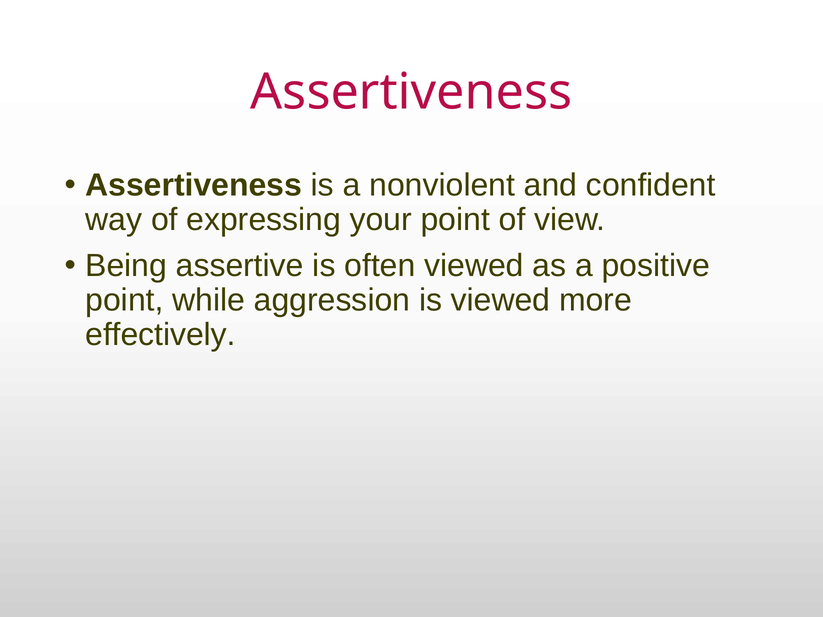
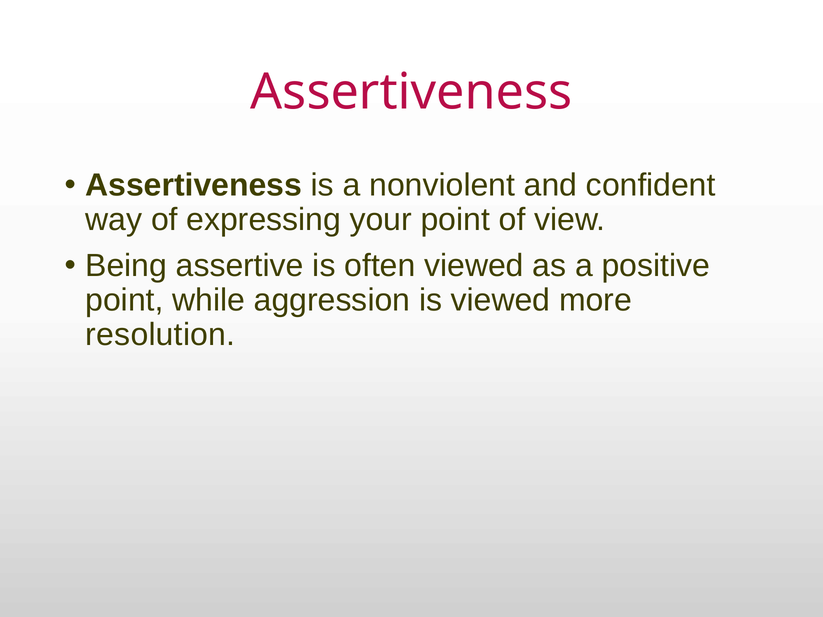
effectively: effectively -> resolution (160, 335)
